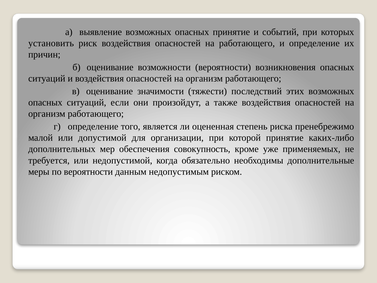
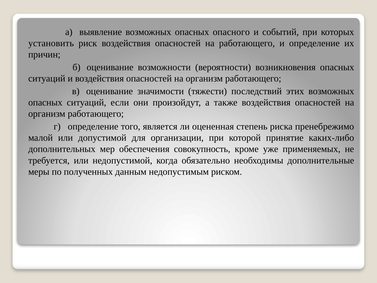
опасных принятие: принятие -> опасного (231, 32)
по вероятности: вероятности -> полученных (88, 172)
